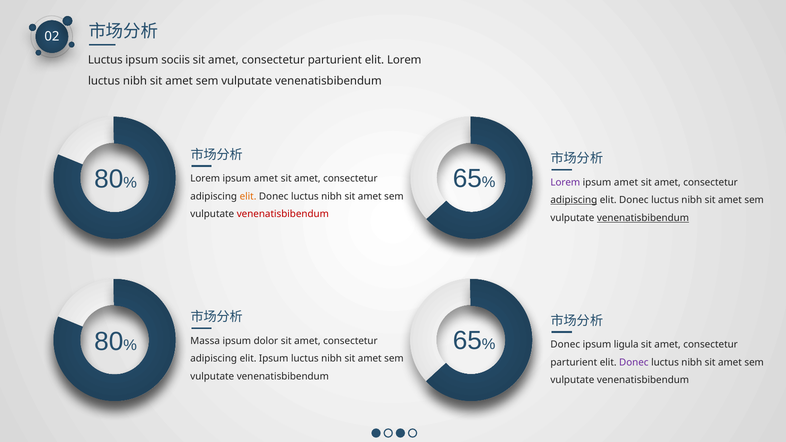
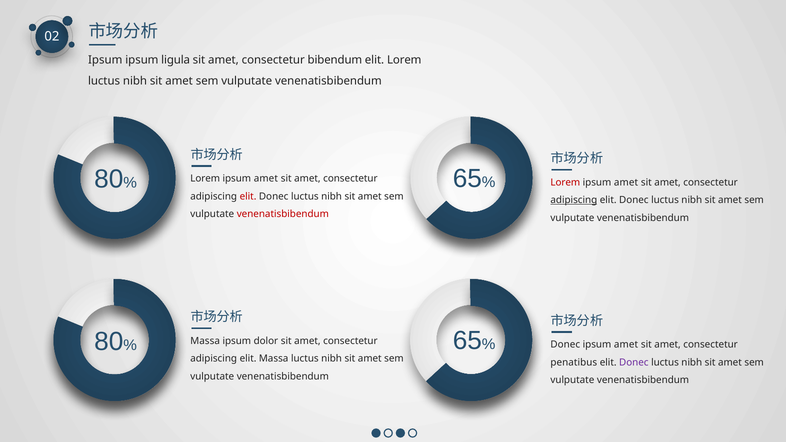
Luctus: Luctus -> Ipsum (105, 60)
sociis: sociis -> ligula (176, 60)
parturient: parturient -> bibendum (335, 60)
Lorem colour: purple -> red (565, 182)
elit colour: orange -> red (248, 196)
venenatisbibendum underline: present -> none (643, 218)
ligula: ligula -> amet (626, 345)
elit Ipsum: Ipsum -> Massa (274, 359)
parturient: parturient -> penatibus (574, 362)
